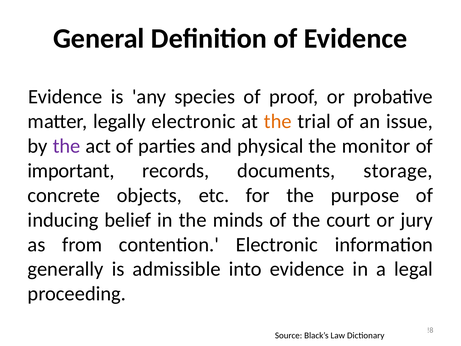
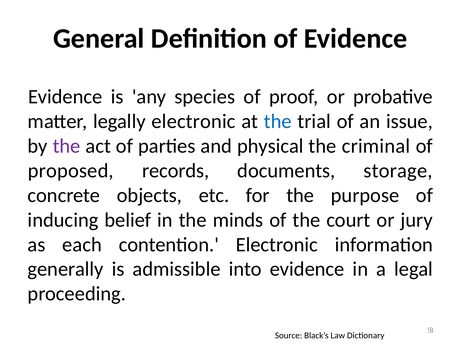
the colour: orange -> blue (278, 121)
monitor: monitor -> criminal (376, 146)
important: important -> proposed (71, 171)
from: from -> each (82, 244)
